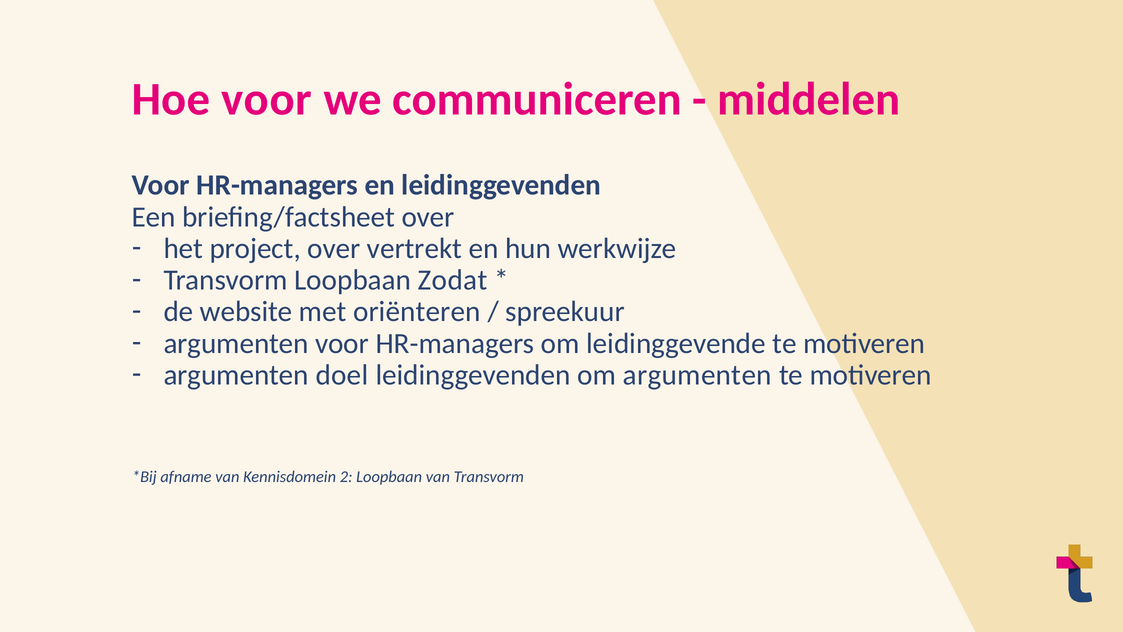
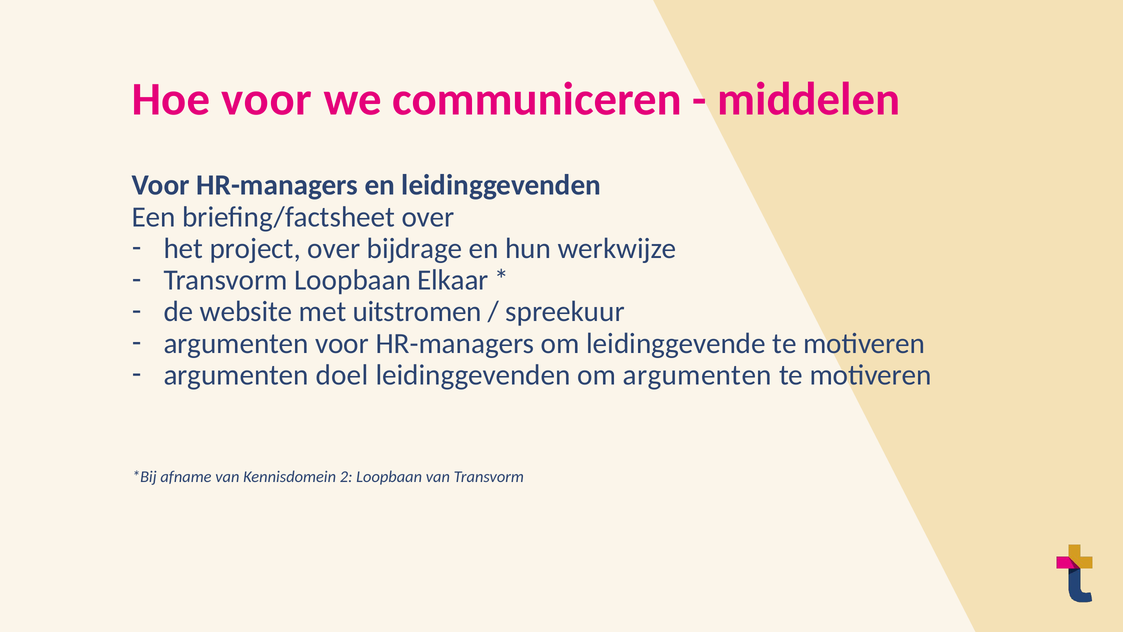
vertrekt: vertrekt -> bijdrage (415, 248)
Zodat: Zodat -> Elkaar (453, 280)
oriënteren: oriënteren -> uitstromen (417, 312)
